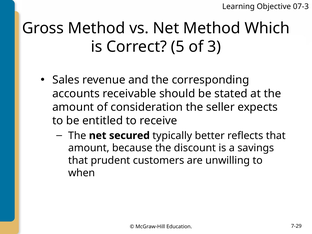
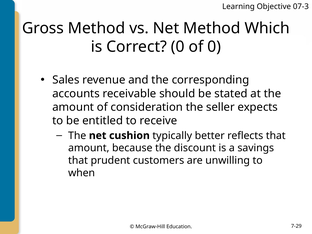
Correct 5: 5 -> 0 (178, 47)
of 3: 3 -> 0 (214, 47)
secured: secured -> cushion (129, 136)
